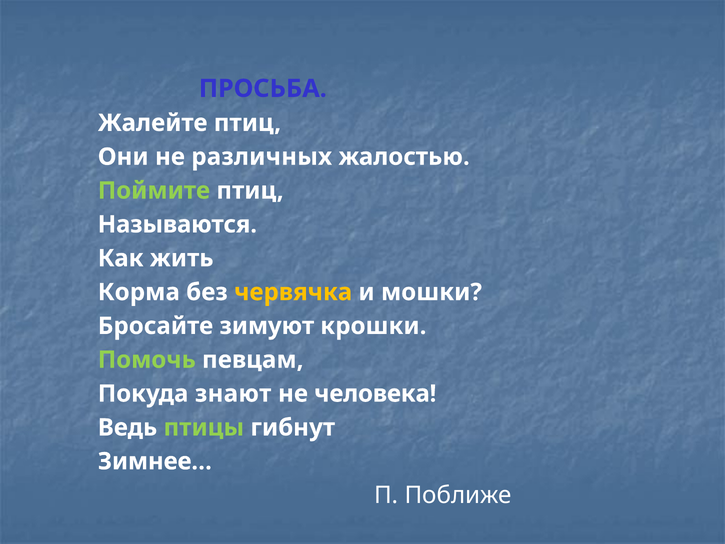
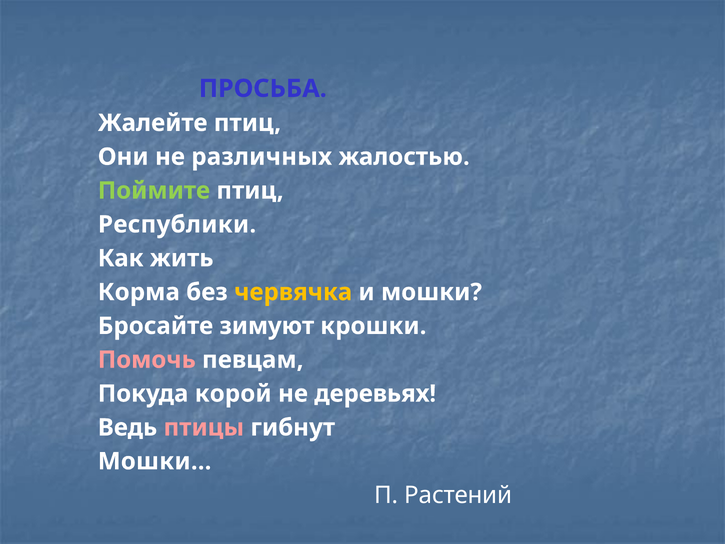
Называются: Называются -> Республики (177, 224)
Помочь colour: light green -> pink (147, 360)
знают: знают -> корой (233, 394)
человека: человека -> деревьях (375, 394)
птицы colour: light green -> pink (204, 427)
Зимнее…: Зимнее… -> Мошки… (155, 461)
Поближе: Поближе -> Растений (458, 495)
